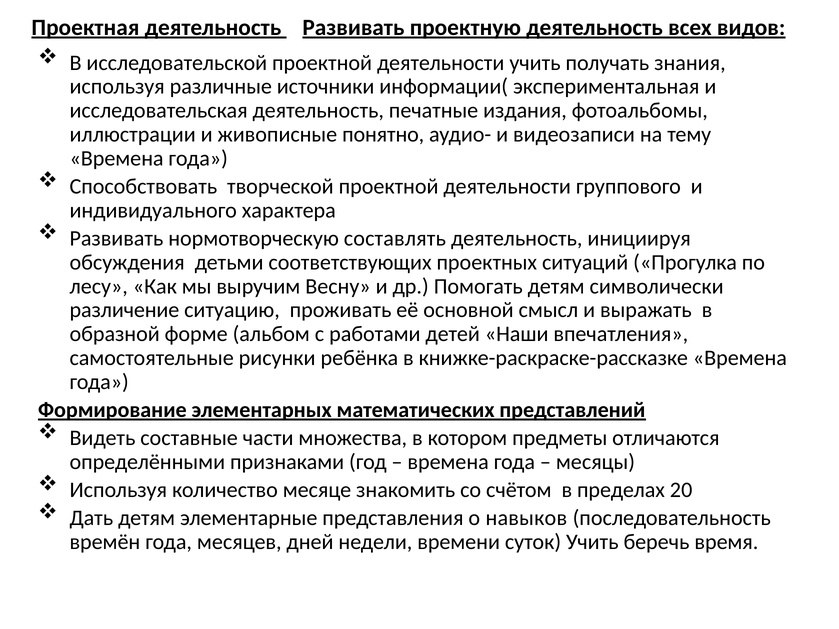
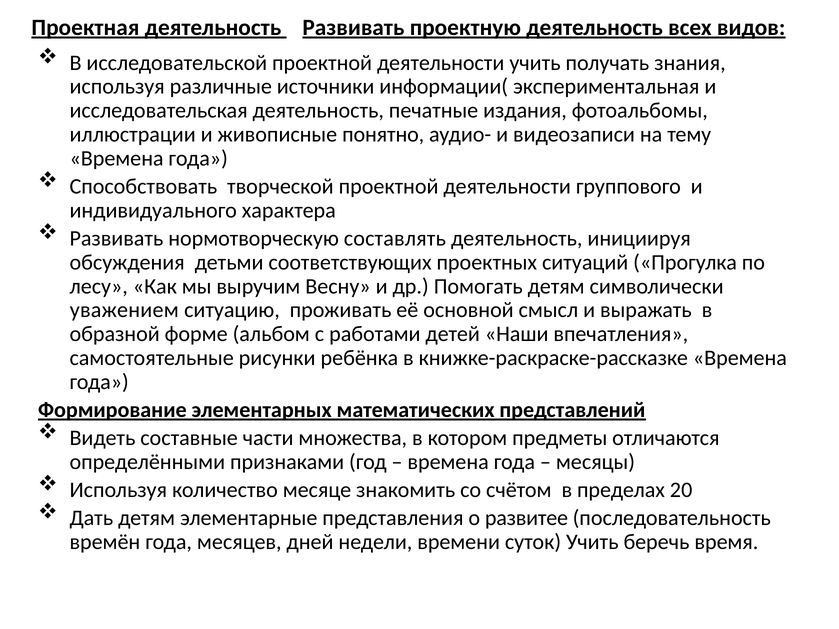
различение: различение -> уважением (124, 310)
навыков: навыков -> развитее (527, 518)
